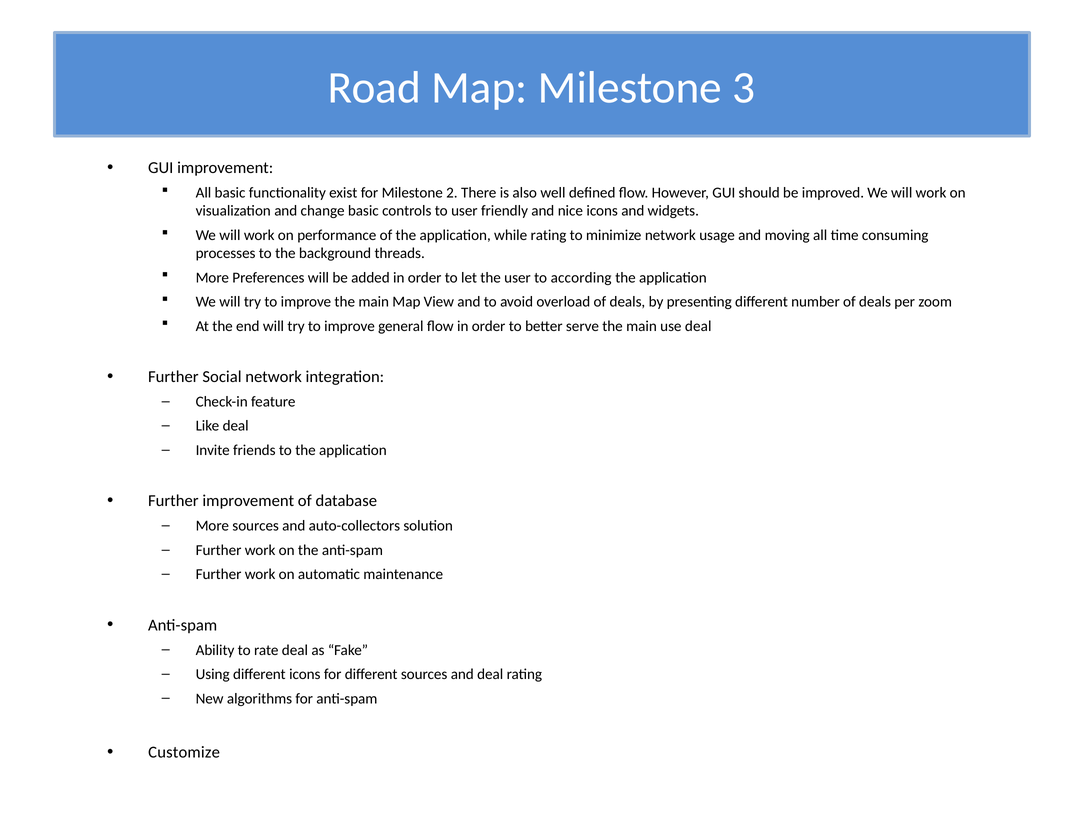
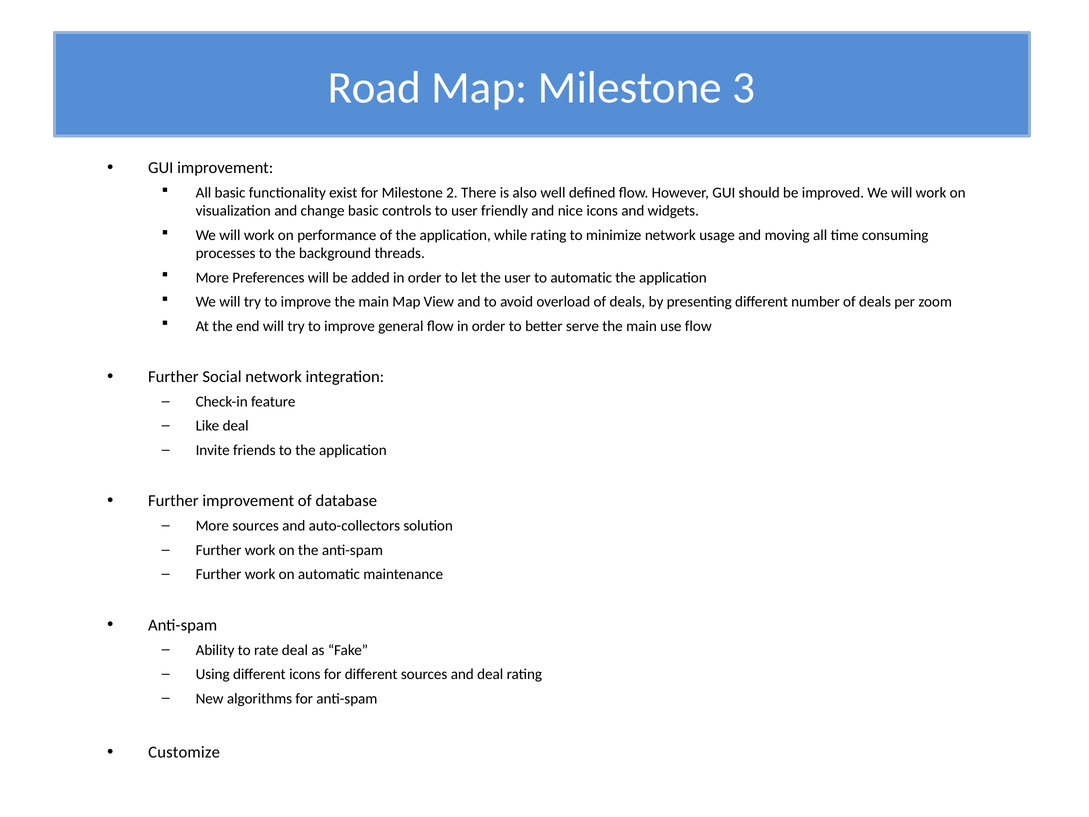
to according: according -> automatic (581, 278)
use deal: deal -> flow (698, 326)
